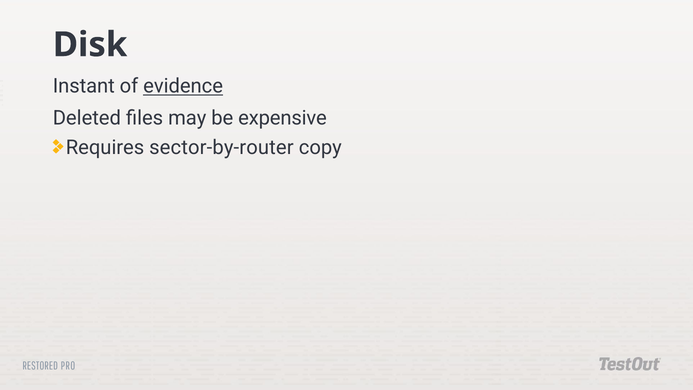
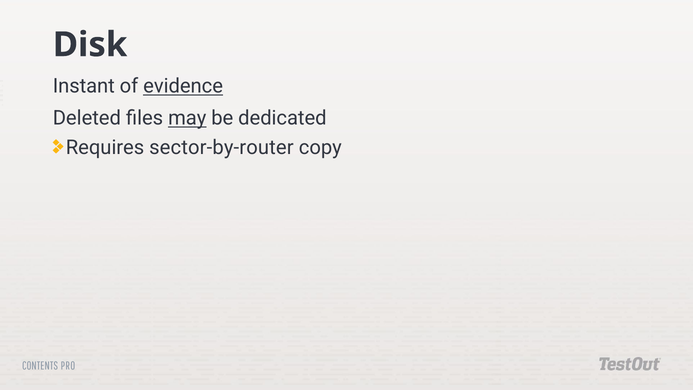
may underline: none -> present (187, 118)
expensive: expensive -> dedicated (282, 118)
RESTORED: RESTORED -> CONTENTS (40, 366)
